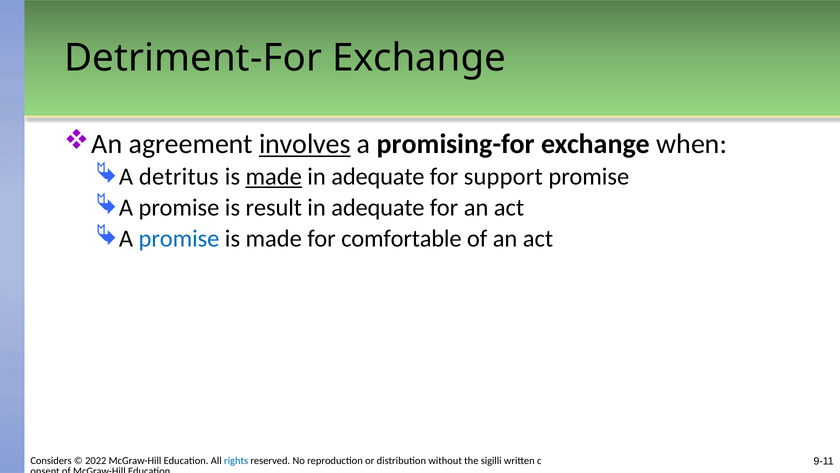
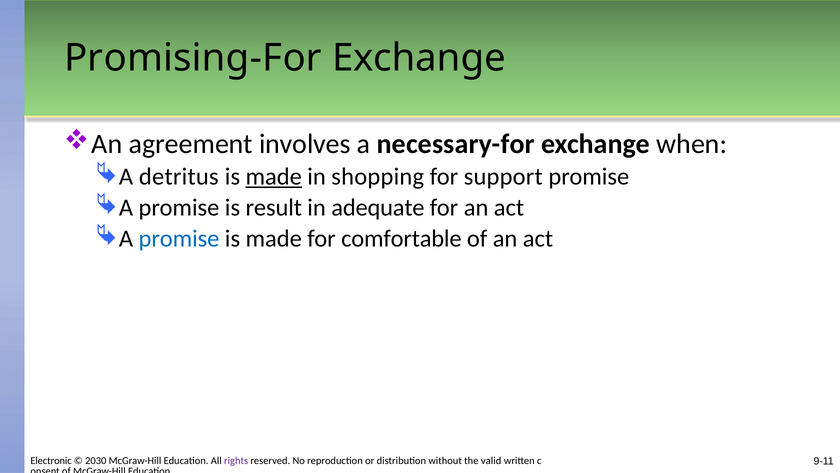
Detriment-For: Detriment-For -> Promising-For (193, 58)
involves underline: present -> none (305, 144)
promising-for: promising-for -> necessary-for (456, 144)
adequate: adequate -> shopping (378, 177)
Considers: Considers -> Electronic (51, 461)
2022: 2022 -> 2030 (96, 461)
rights colour: blue -> purple (236, 461)
sigilli: sigilli -> valid (491, 461)
